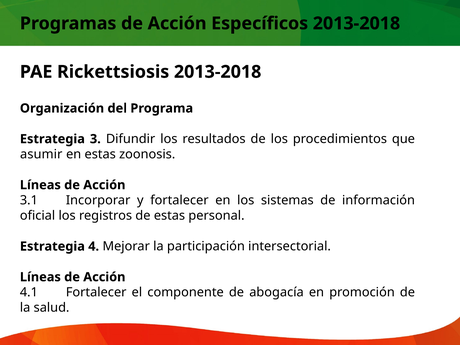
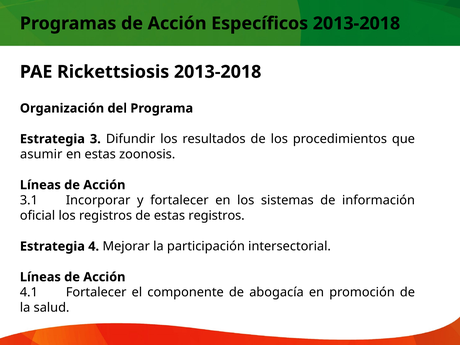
estas personal: personal -> registros (217, 216)
